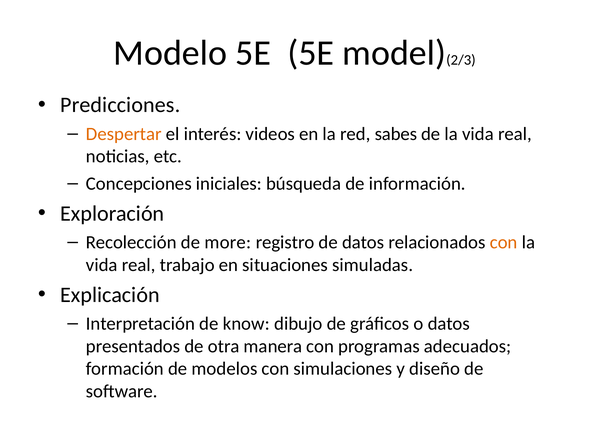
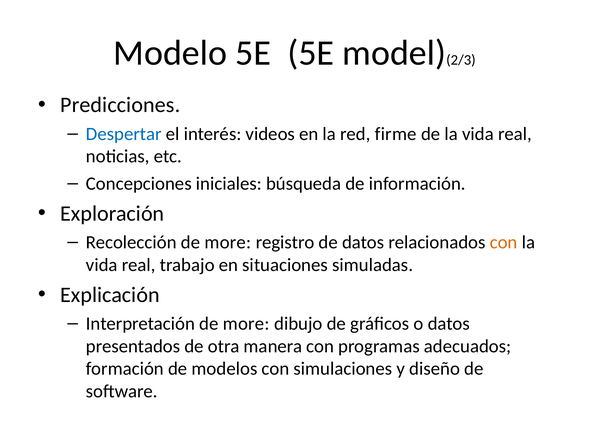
Despertar colour: orange -> blue (124, 134)
sabes: sabes -> firme (396, 134)
Interpretación de know: know -> more (246, 324)
